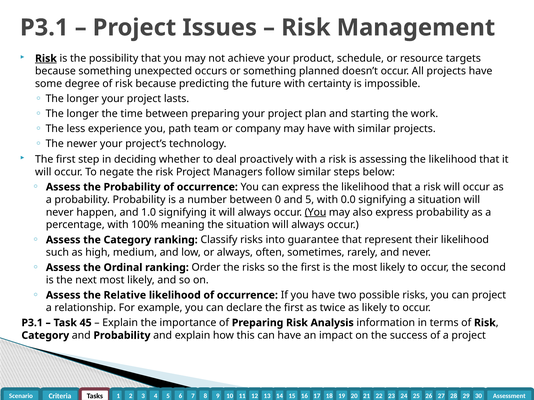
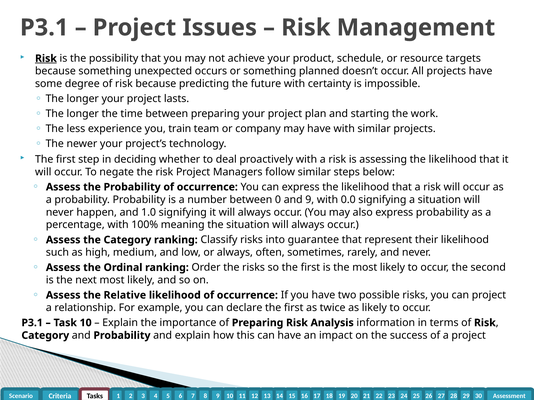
path: path -> train (180, 129)
and 5: 5 -> 9 (310, 200)
You underline: present -> none (316, 212)
Task 45: 45 -> 10 (86, 323)
